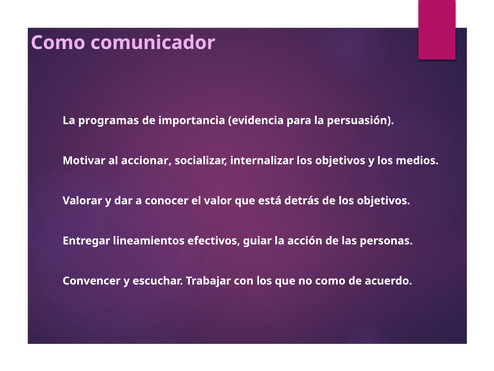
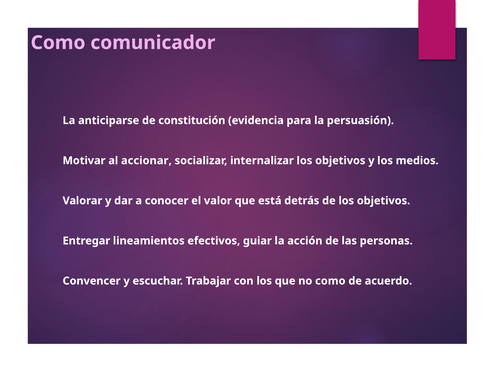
programas: programas -> anticiparse (109, 120)
importancia: importancia -> constitución (192, 120)
